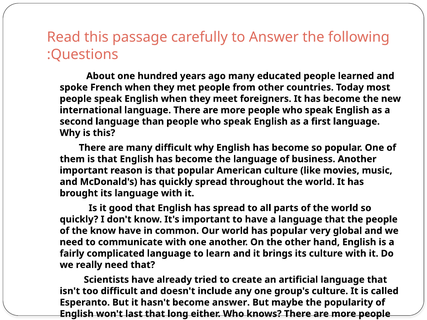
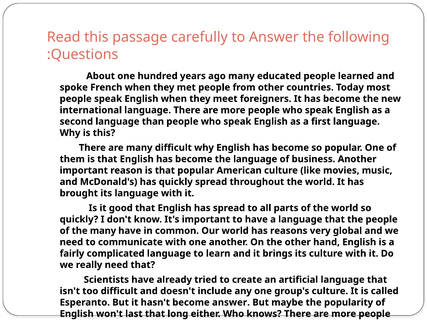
the know: know -> many (103, 231)
has popular: popular -> reasons (289, 231)
